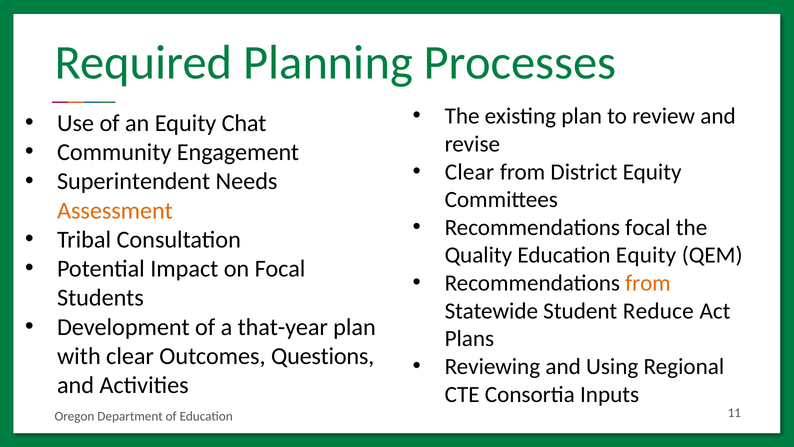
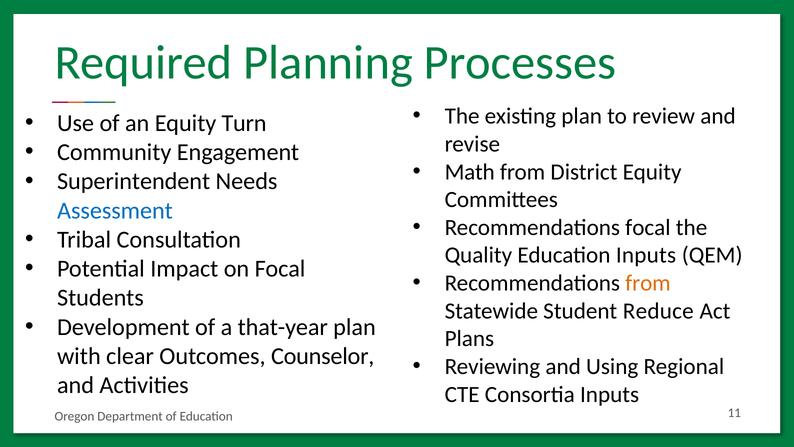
Chat: Chat -> Turn (244, 123)
Clear: Clear -> Math (470, 172)
Assessment colour: orange -> blue (115, 210)
Education Equity: Equity -> Inputs (646, 255)
Questions: Questions -> Counselor (323, 356)
